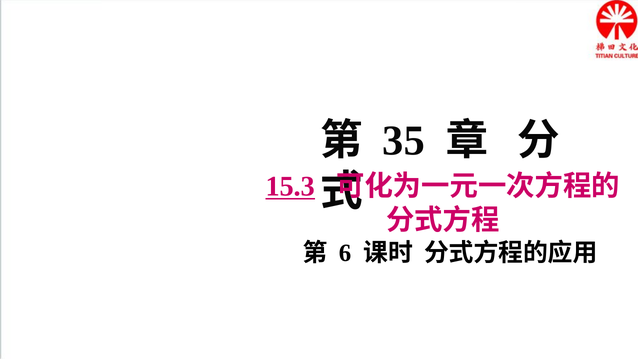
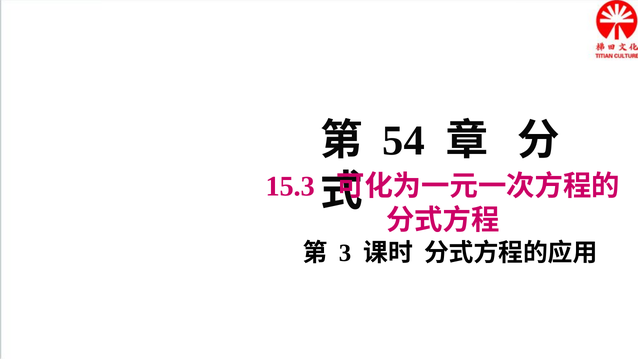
35: 35 -> 54 (404, 141)
15.3 underline: present -> none (290, 186)
6: 6 -> 3 (345, 253)
